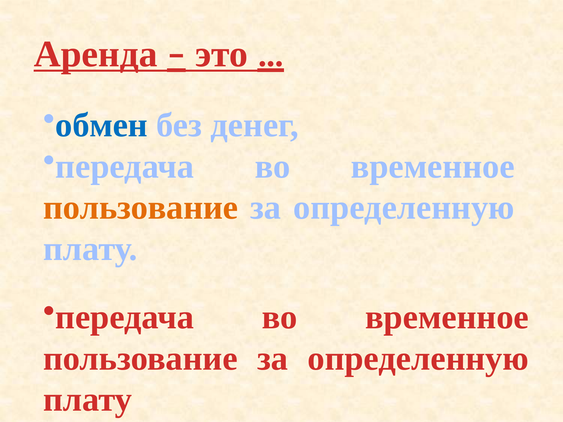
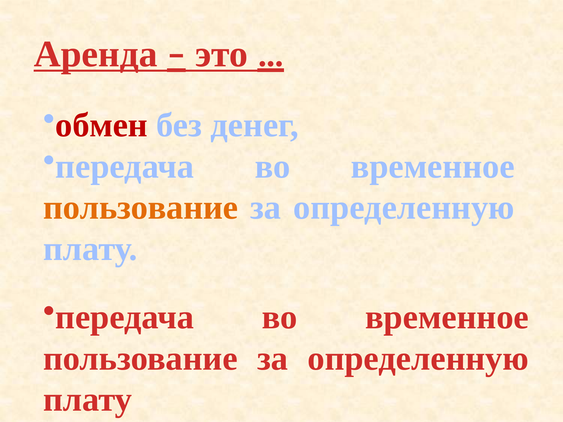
обмен colour: blue -> red (101, 125)
